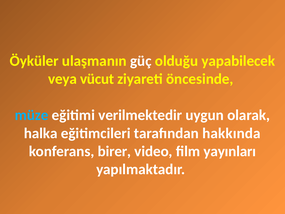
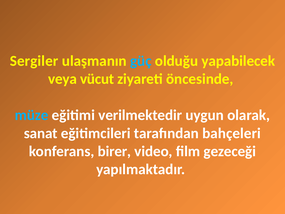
Öyküler: Öyküler -> Sergiler (34, 61)
güç colour: white -> light blue (141, 61)
halka: halka -> sanat (41, 133)
hakkında: hakkında -> bahçeleri (231, 133)
yayınları: yayınları -> gezeceği (230, 151)
